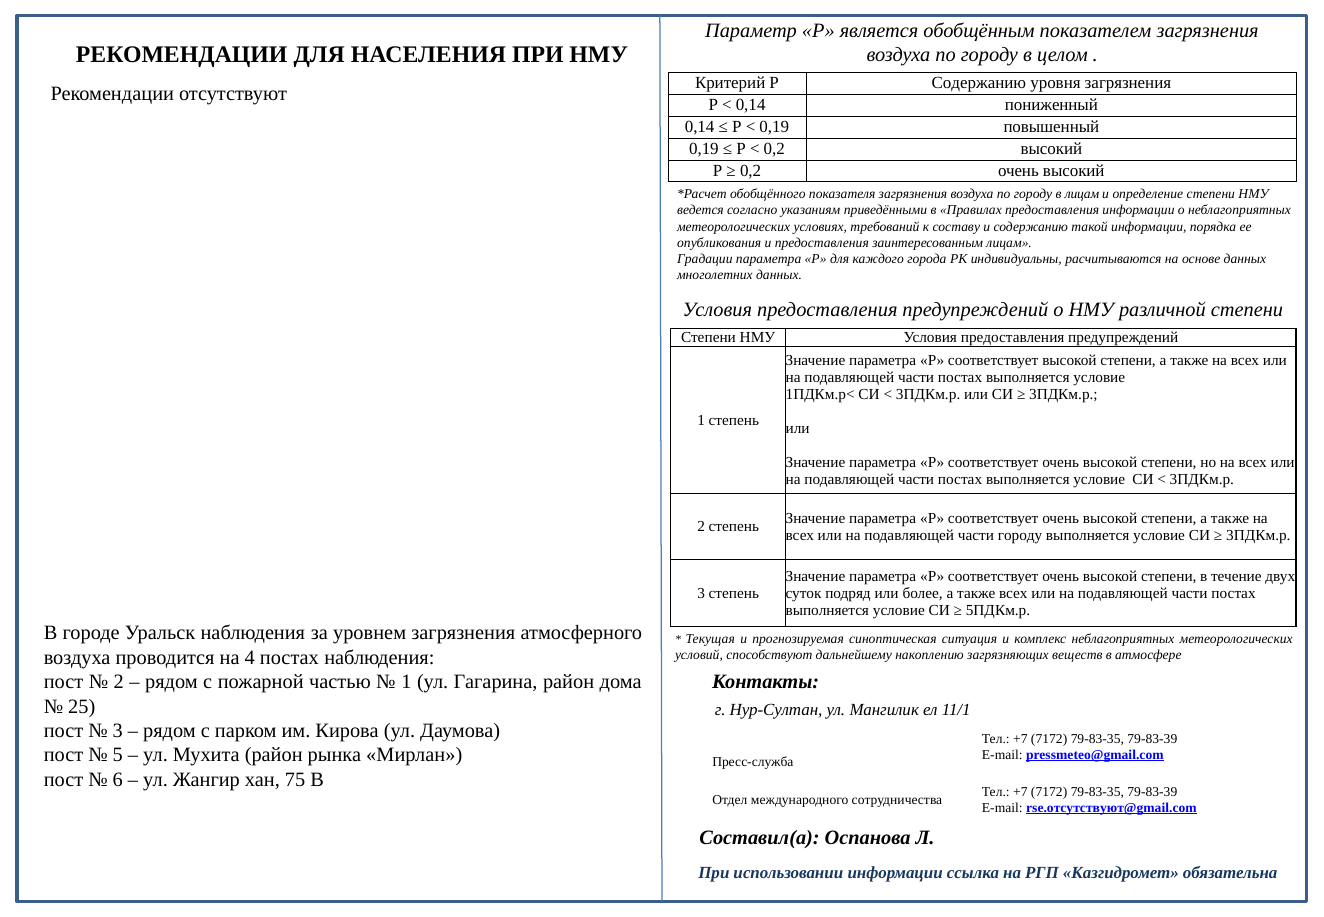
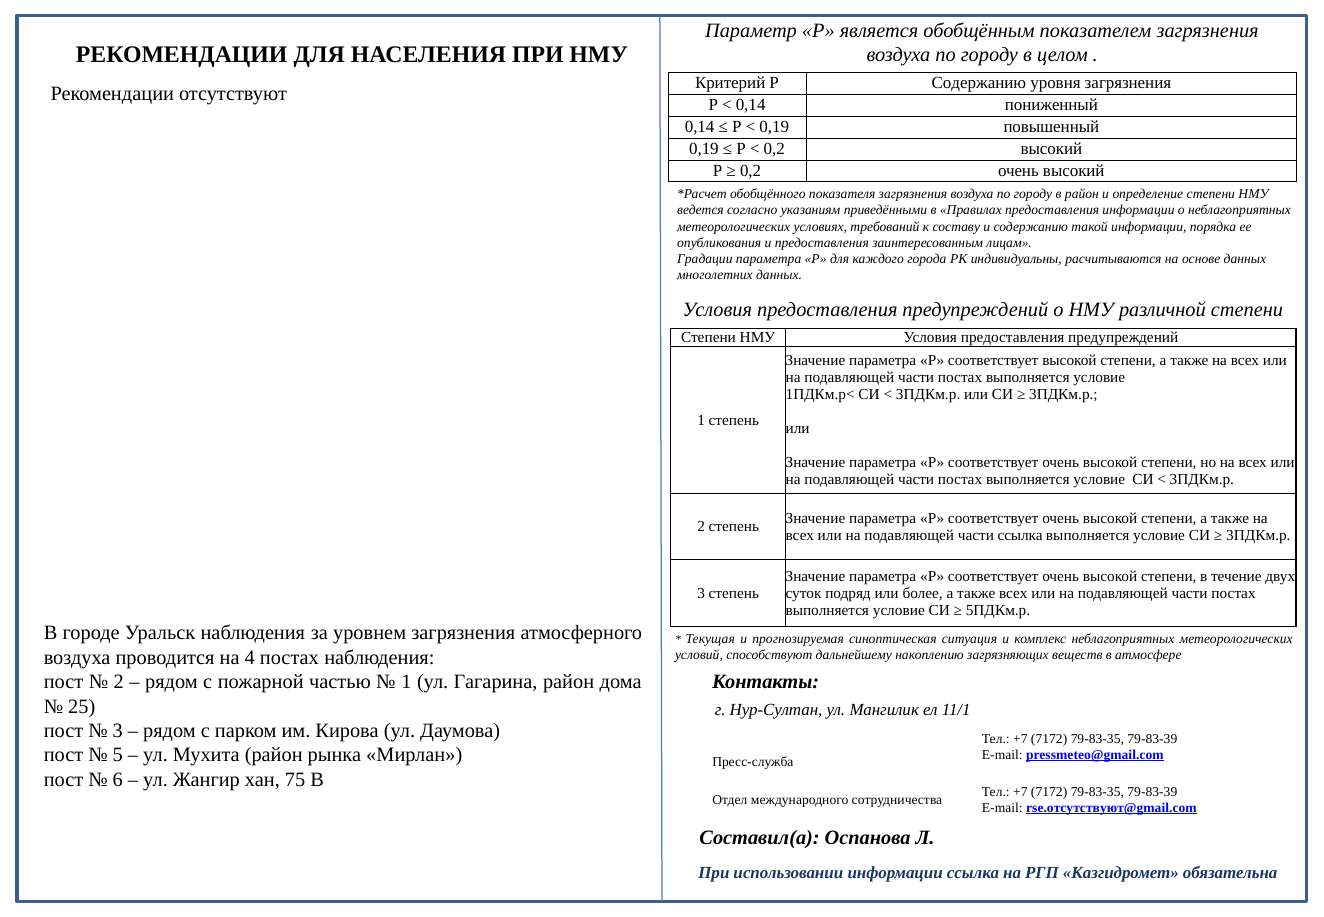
в лицам: лицам -> район (1082, 194)
части городу: городу -> ссылка (1020, 535)
